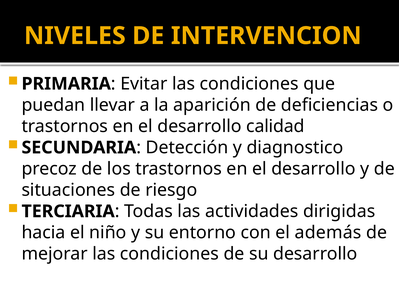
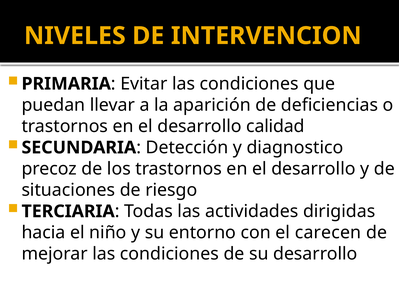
además: además -> carecen (328, 233)
